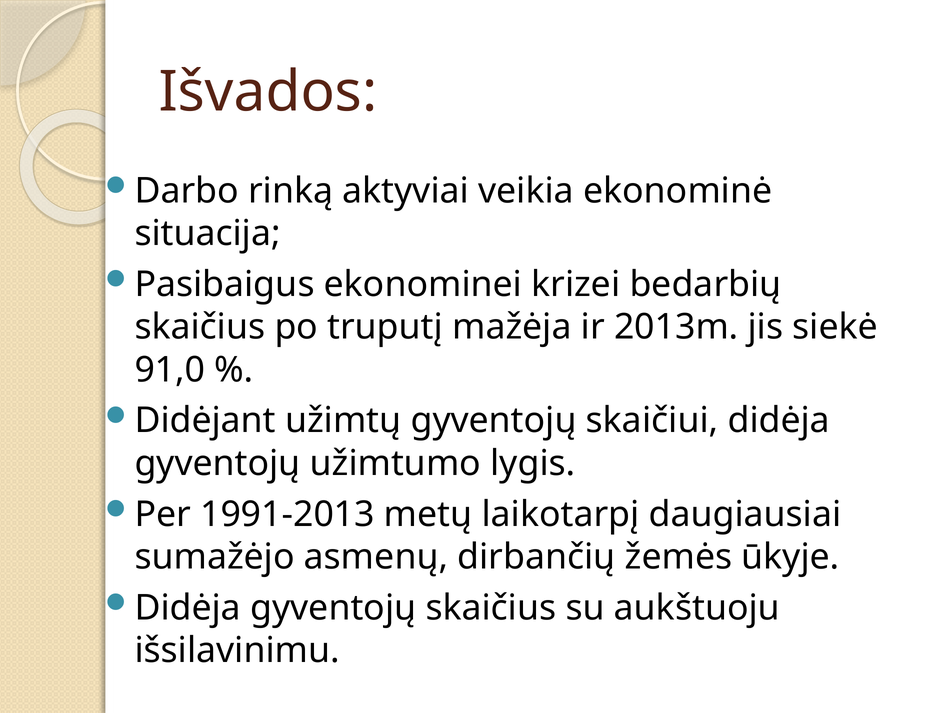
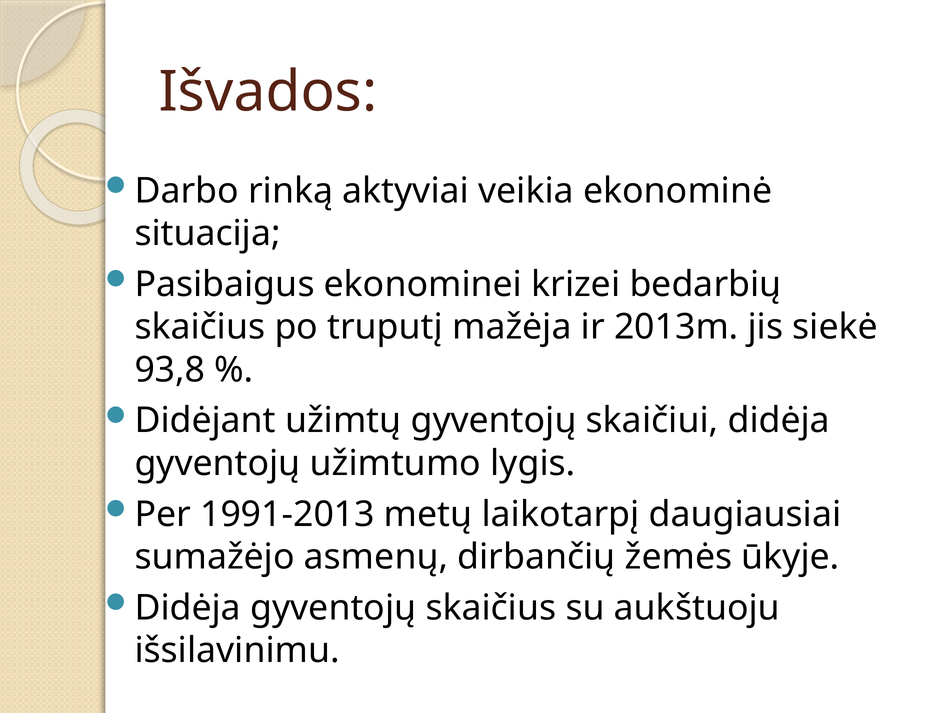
91,0: 91,0 -> 93,8 (170, 370)
